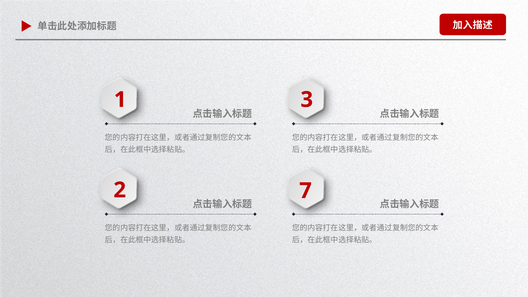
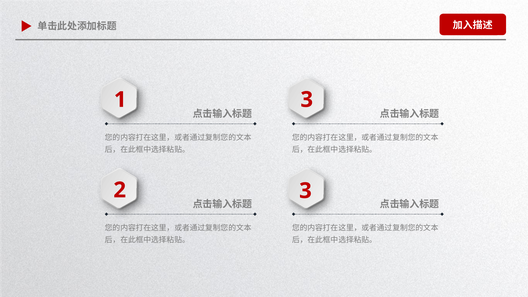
2 7: 7 -> 3 (305, 191)
